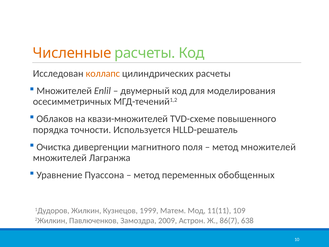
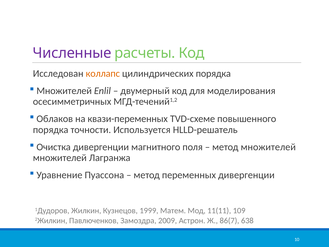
Численные colour: orange -> purple (72, 53)
цилиндрических расчеты: расчеты -> порядка (213, 73)
квази-множителей: квази-множителей -> квази-переменных (128, 119)
переменных обобщенных: обобщенных -> дивергенции (246, 175)
